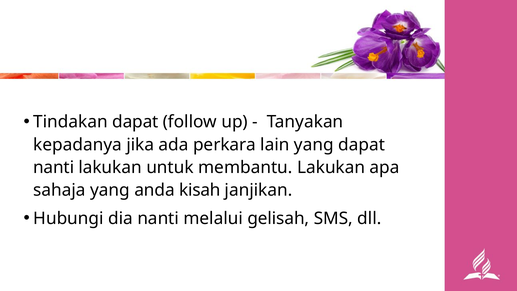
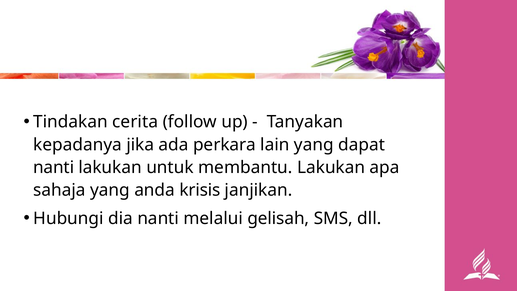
Tindakan dapat: dapat -> cerita (135, 122)
kisah: kisah -> krisis (200, 190)
